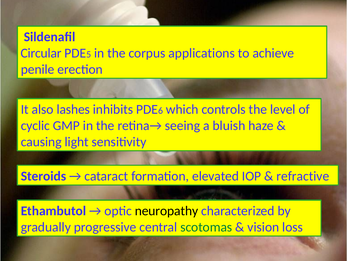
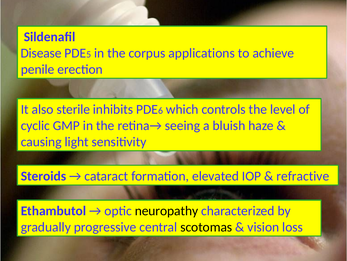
Circular: Circular -> Disease (41, 53)
lashes: lashes -> sterile (73, 109)
scotomas colour: green -> black (206, 226)
